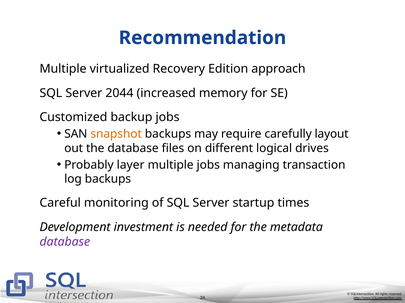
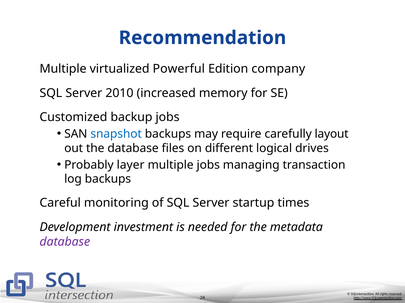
Recovery: Recovery -> Powerful (179, 69)
approach: approach -> company (278, 69)
2044: 2044 -> 2010 (119, 93)
snapshot colour: orange -> blue (116, 134)
